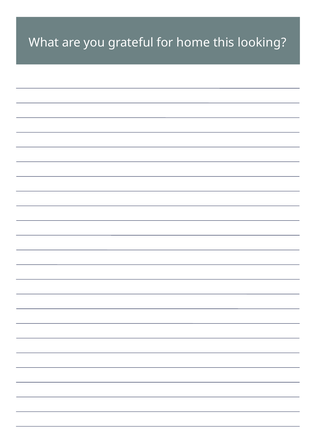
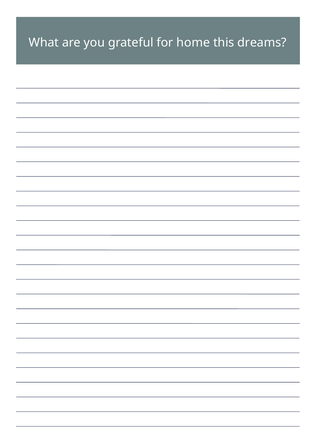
looking: looking -> dreams (262, 43)
